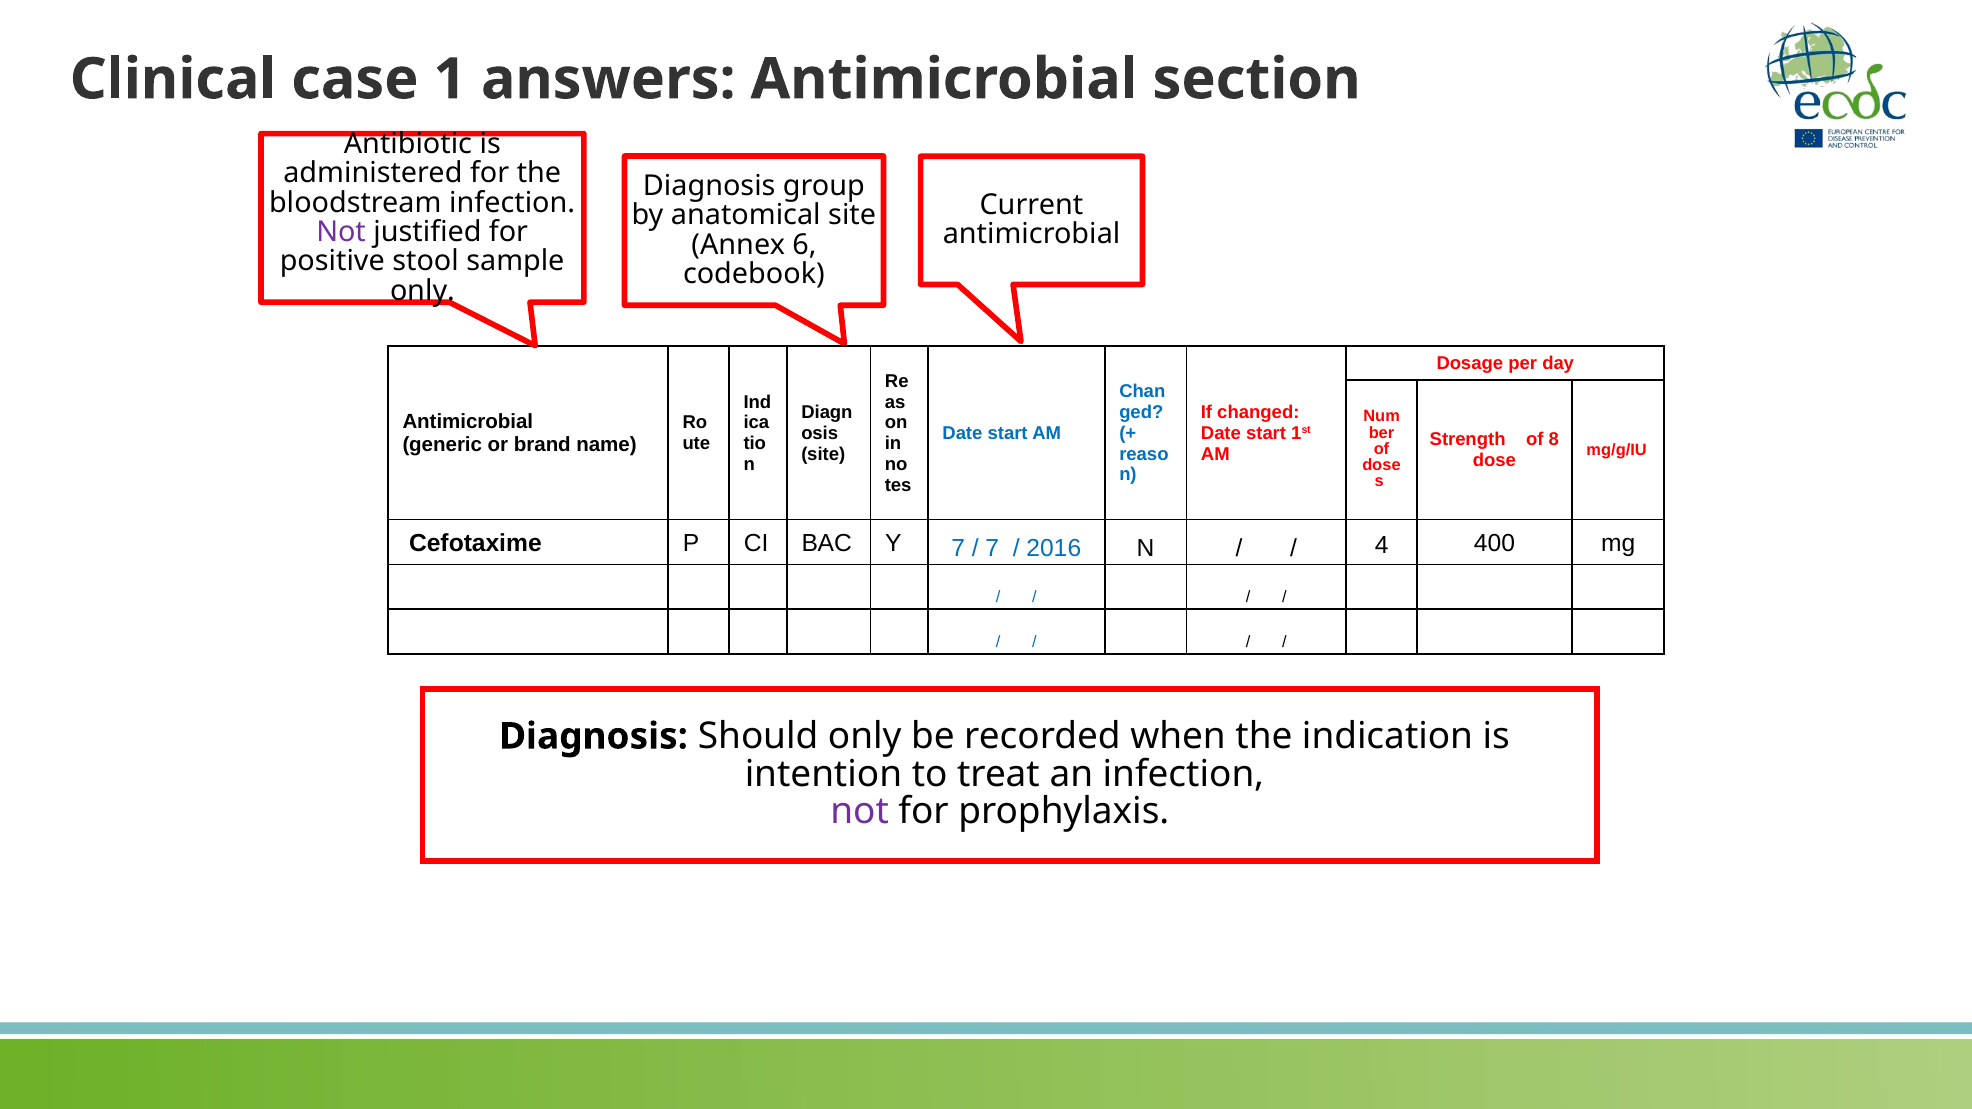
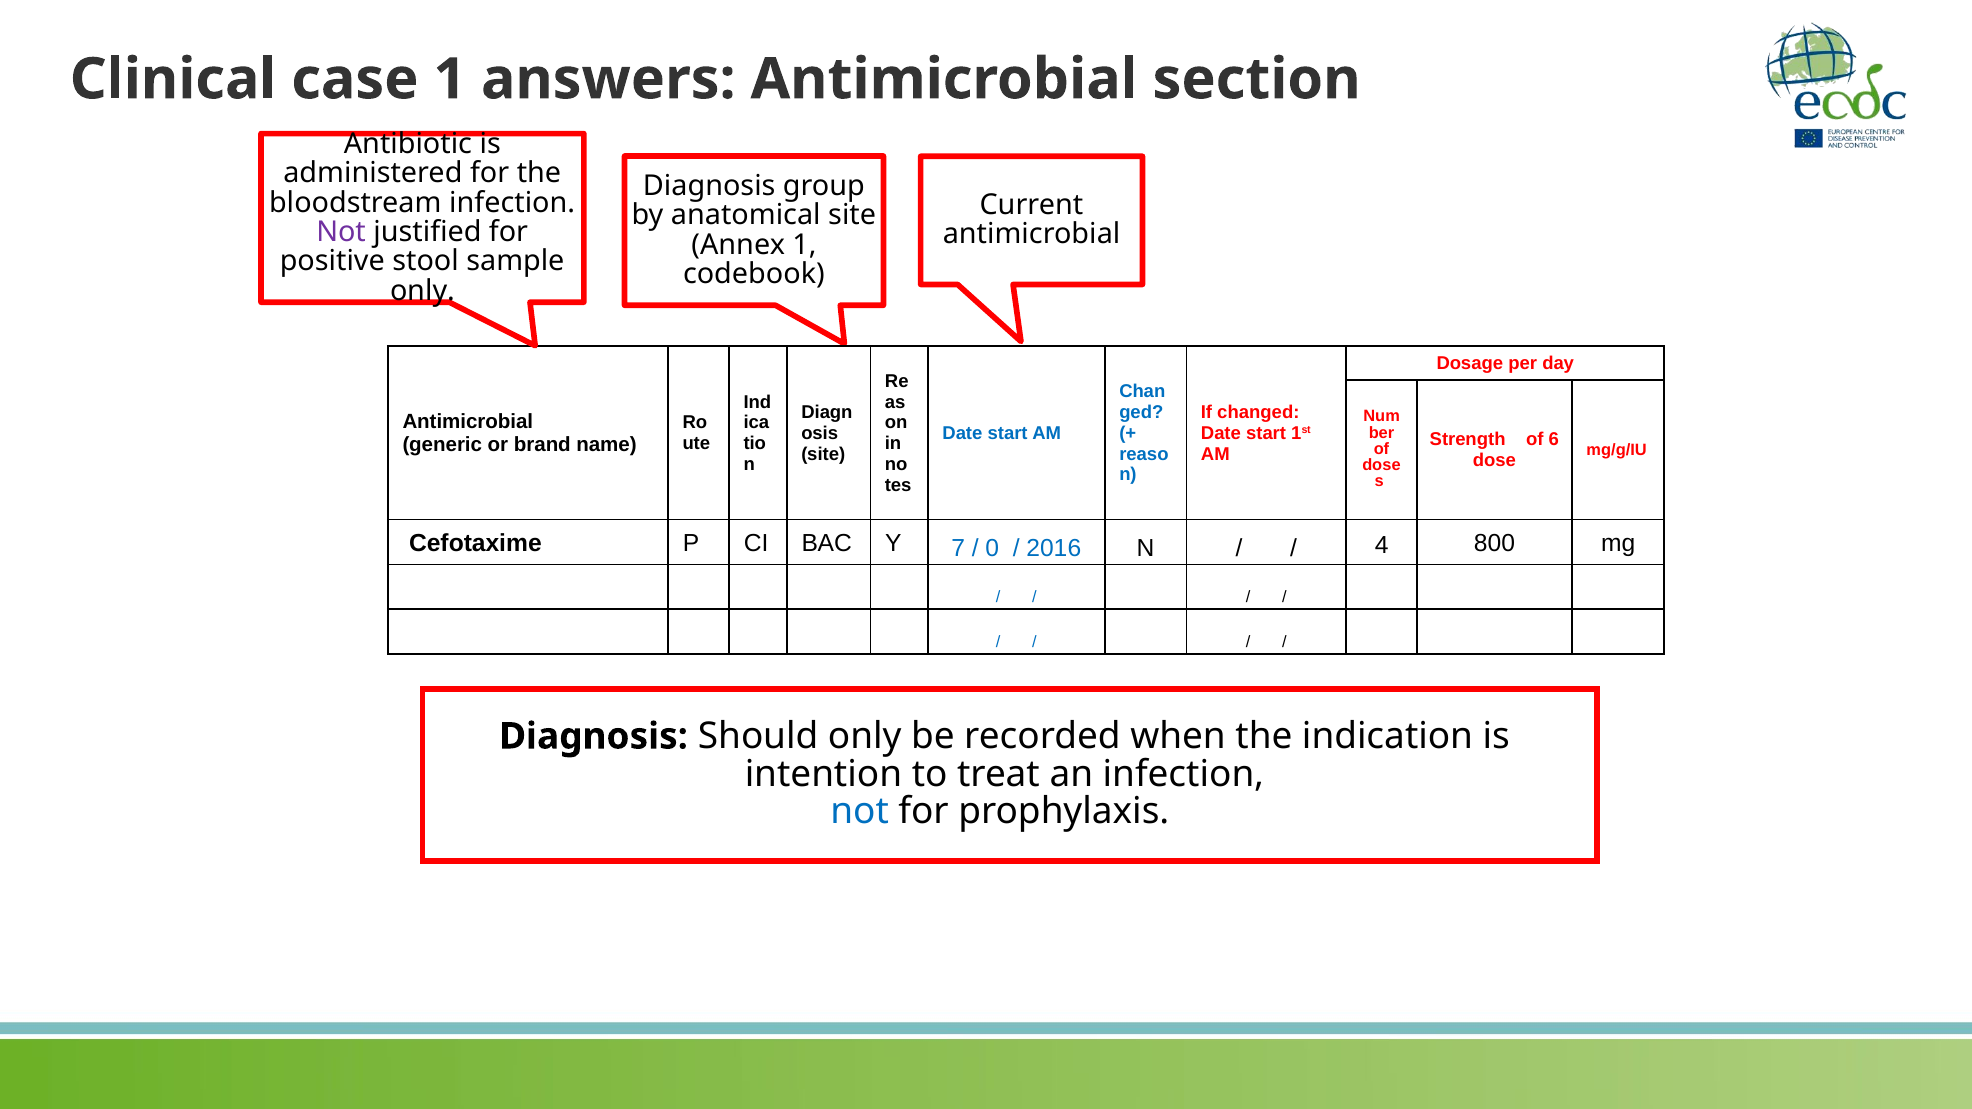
Annex 6: 6 -> 1 (805, 245)
8: 8 -> 6 (1554, 440)
7: 7 -> 0 (992, 548)
400: 400 -> 800 (1494, 544)
not colour: purple -> blue (860, 812)
